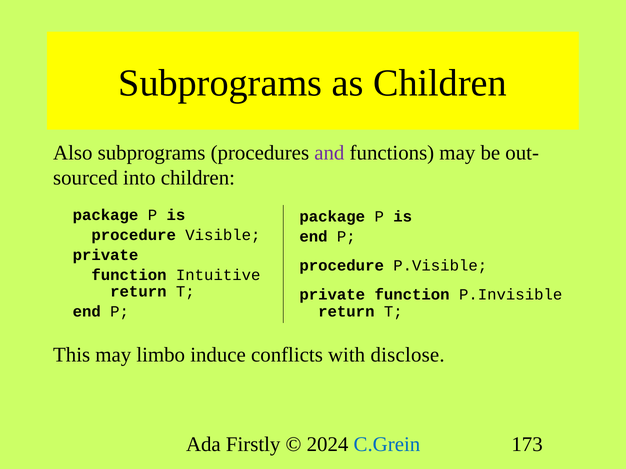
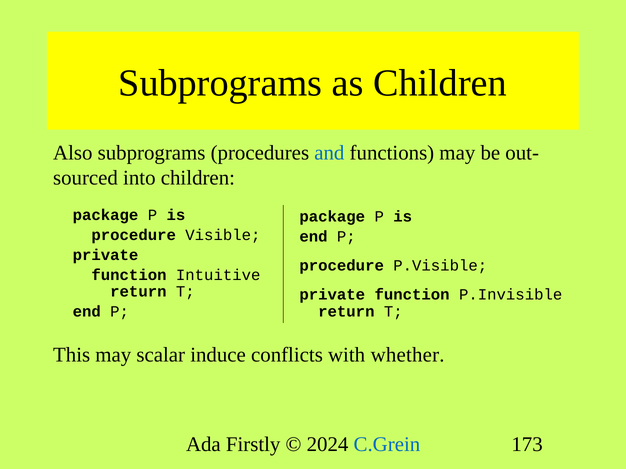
and colour: purple -> blue (329, 153)
limbo: limbo -> scalar (161, 355)
disclose: disclose -> whether (408, 355)
